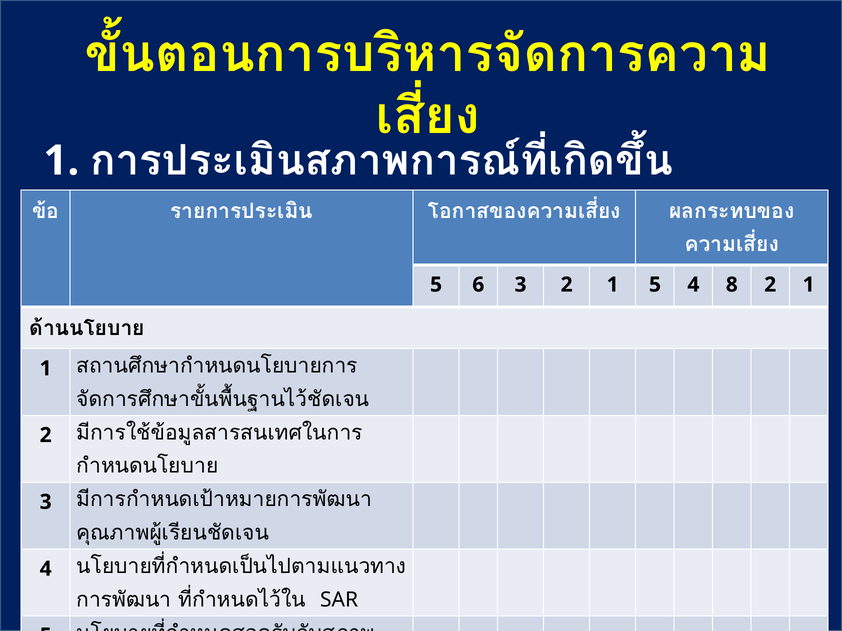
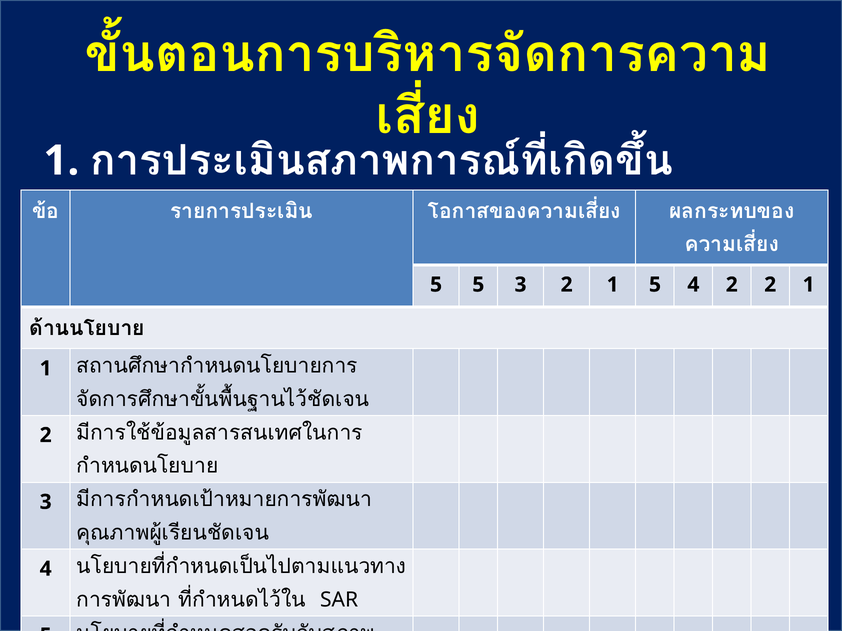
5 6: 6 -> 5 (478, 285)
4 8: 8 -> 2 (732, 285)
